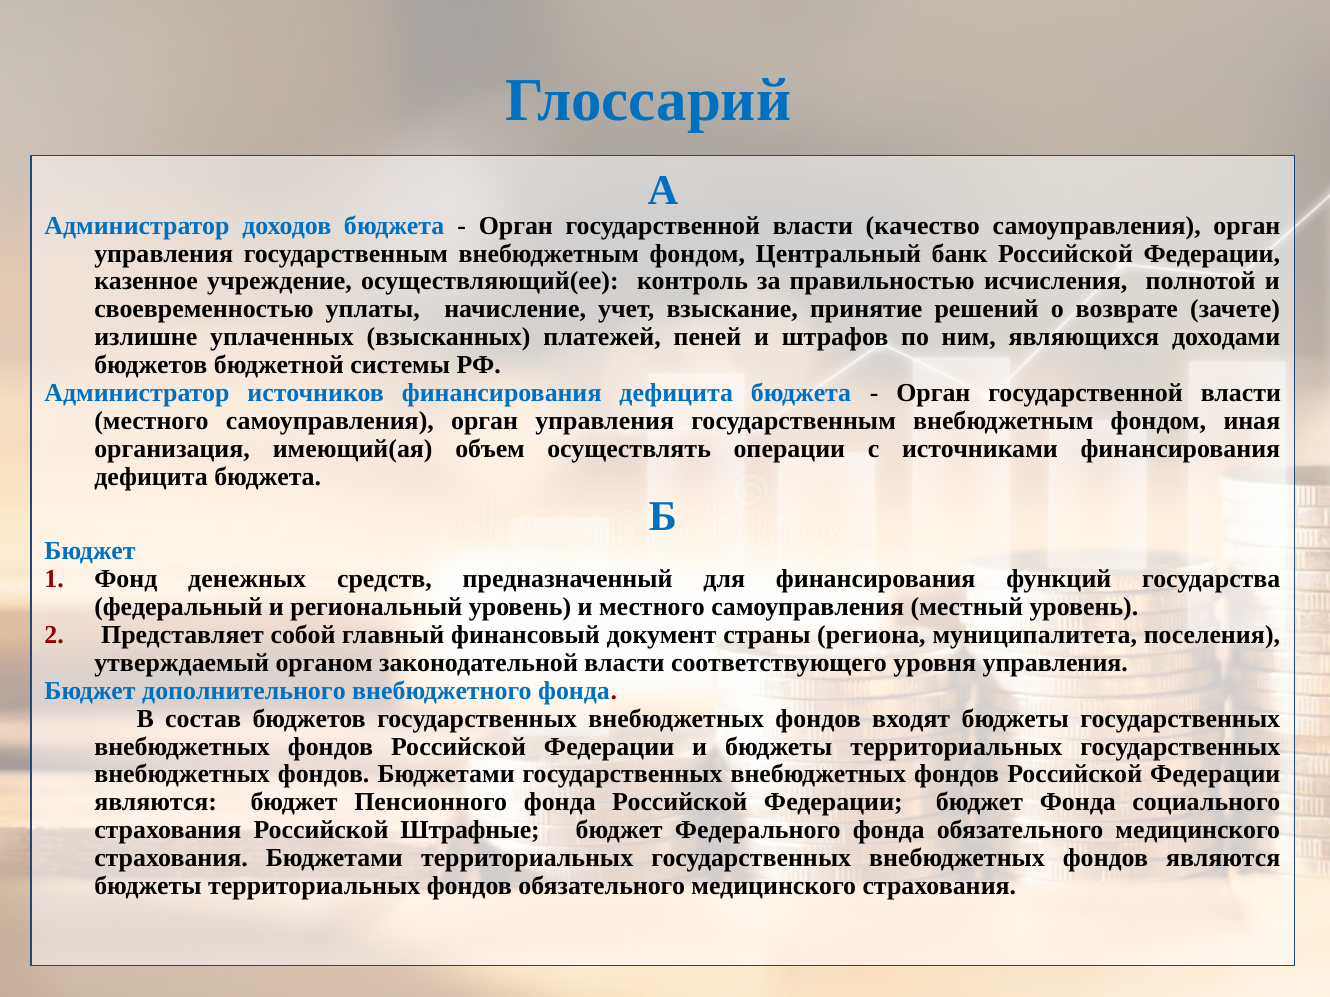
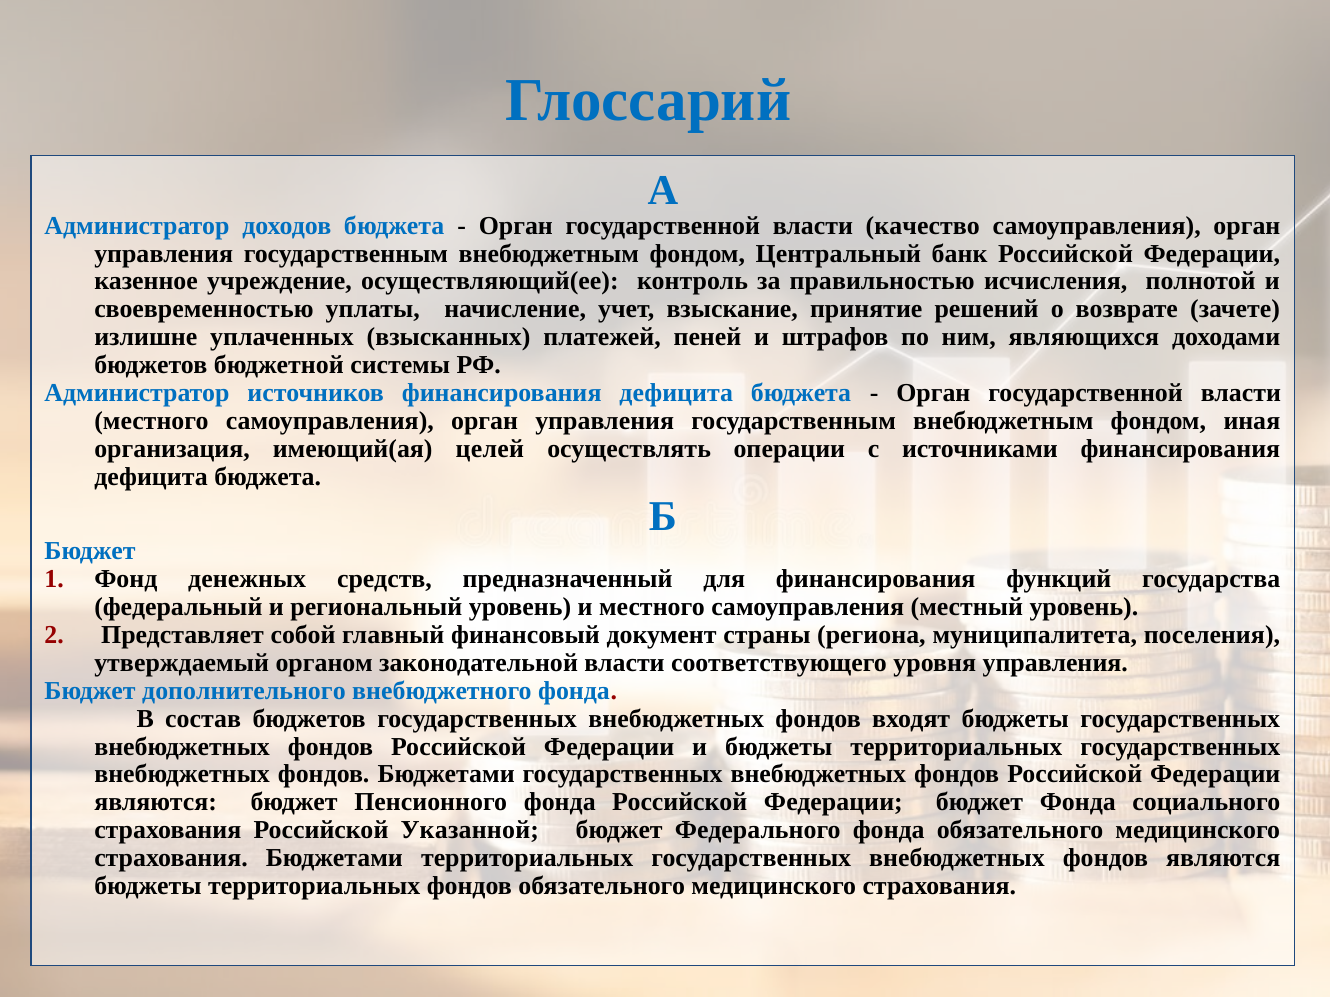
объем: объем -> целей (490, 449)
Штрафные: Штрафные -> Указанной (470, 831)
